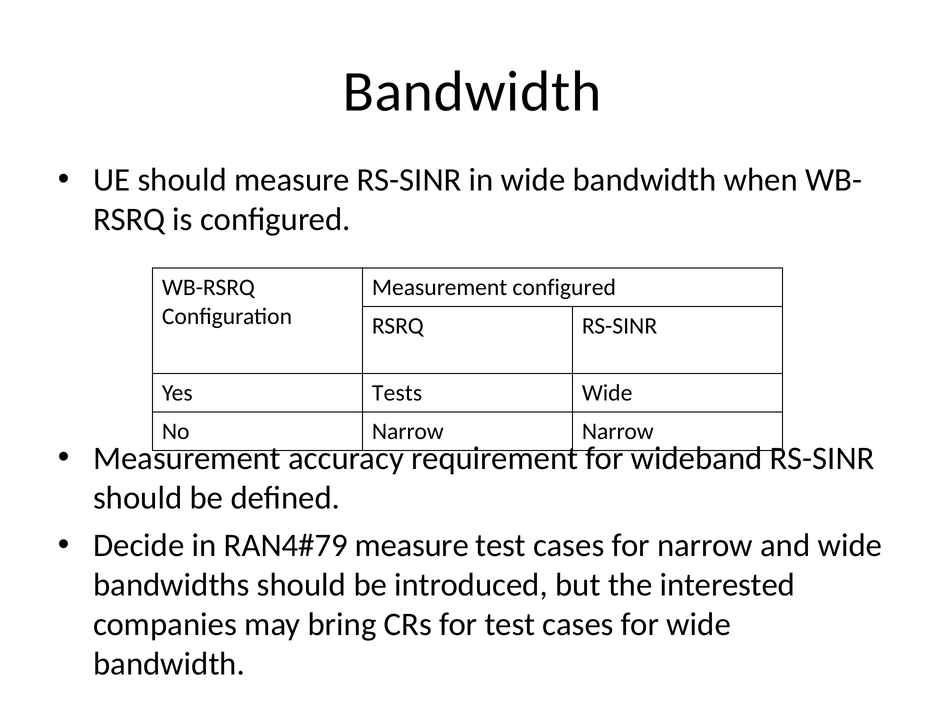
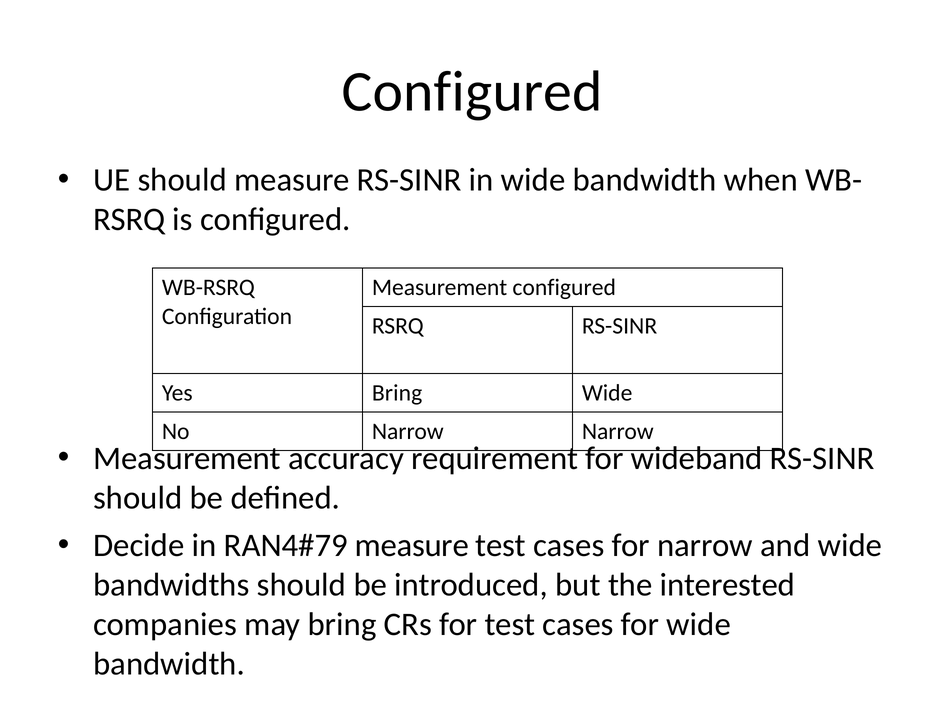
Bandwidth: Bandwidth -> Configured (472, 91)
Yes Tests: Tests -> Bring (397, 393)
